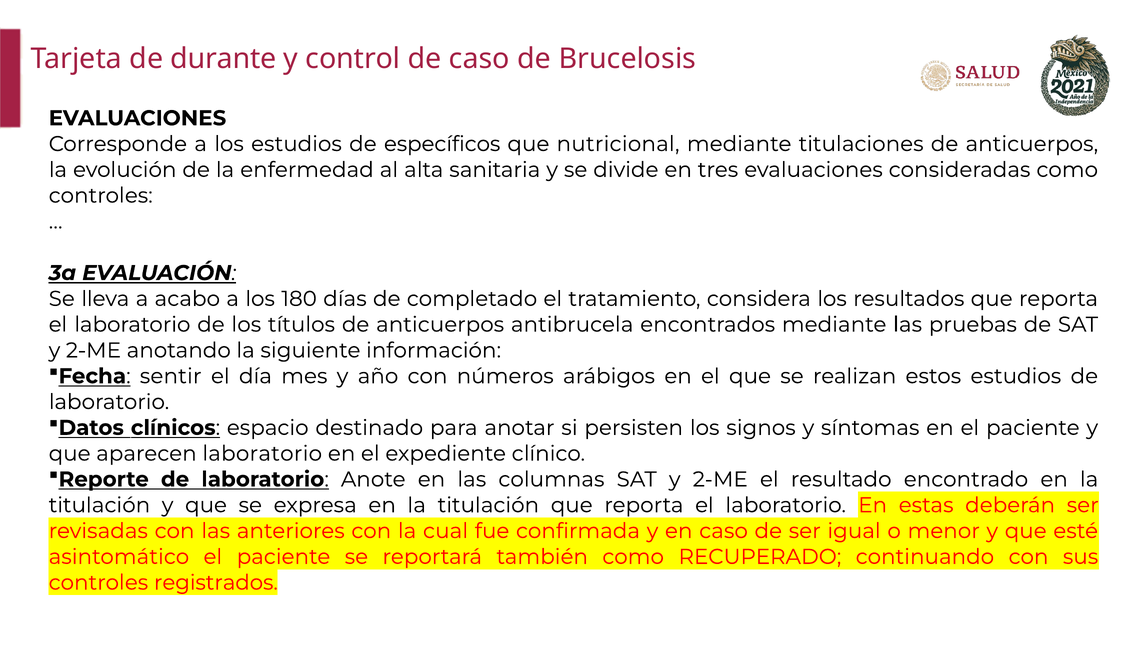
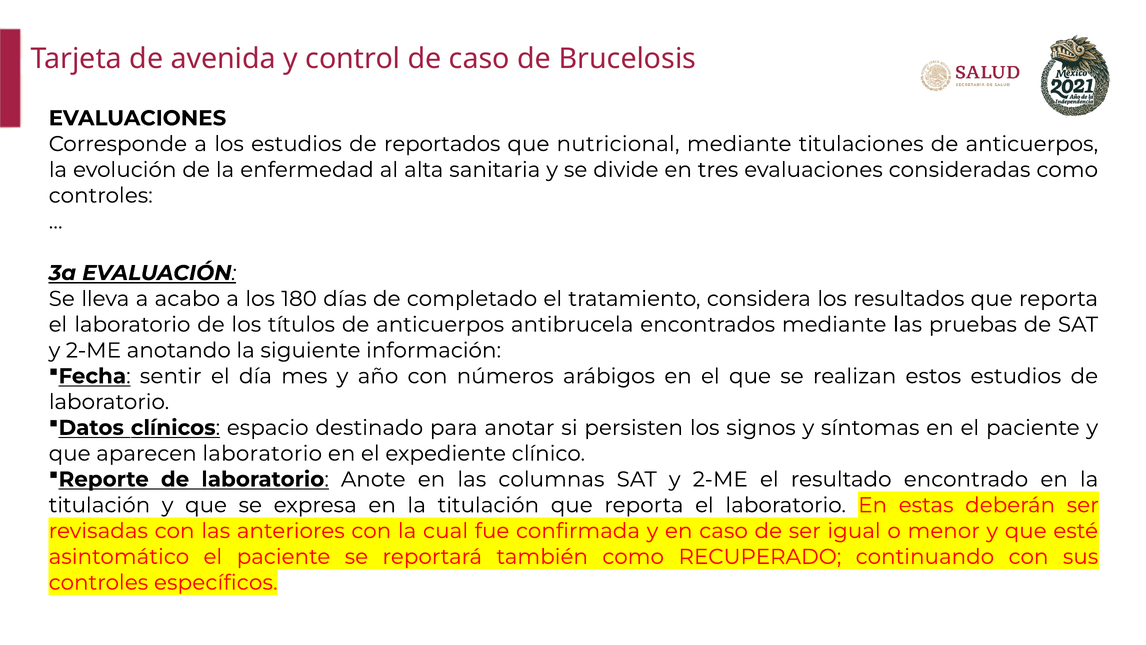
durante: durante -> avenida (223, 59)
específicos: específicos -> reportados (442, 144)
registrados: registrados -> específicos (216, 582)
